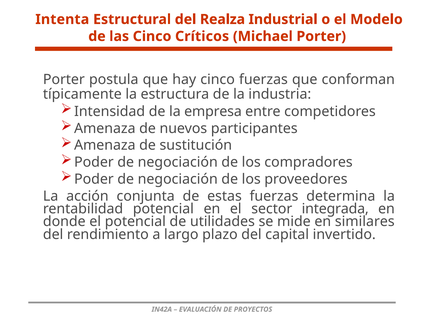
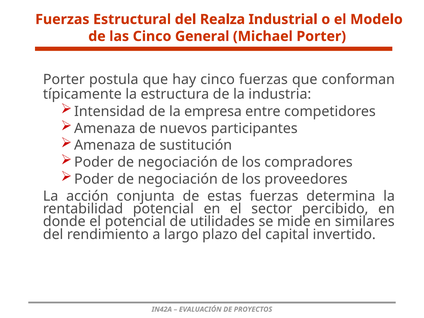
Intenta: Intenta -> Fuerzas (62, 19)
Críticos: Críticos -> General (202, 36)
integrada: integrada -> percibido (335, 209)
